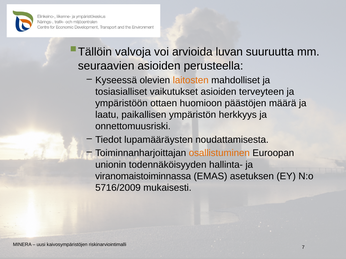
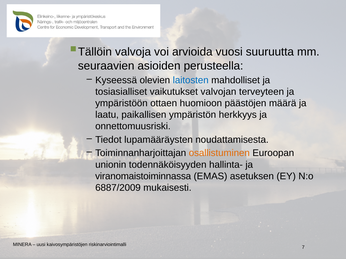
luvan: luvan -> vuosi (229, 52)
laitosten colour: orange -> blue (191, 80)
vaikutukset asioiden: asioiden -> valvojan (218, 92)
5716/2009: 5716/2009 -> 6887/2009 (118, 188)
